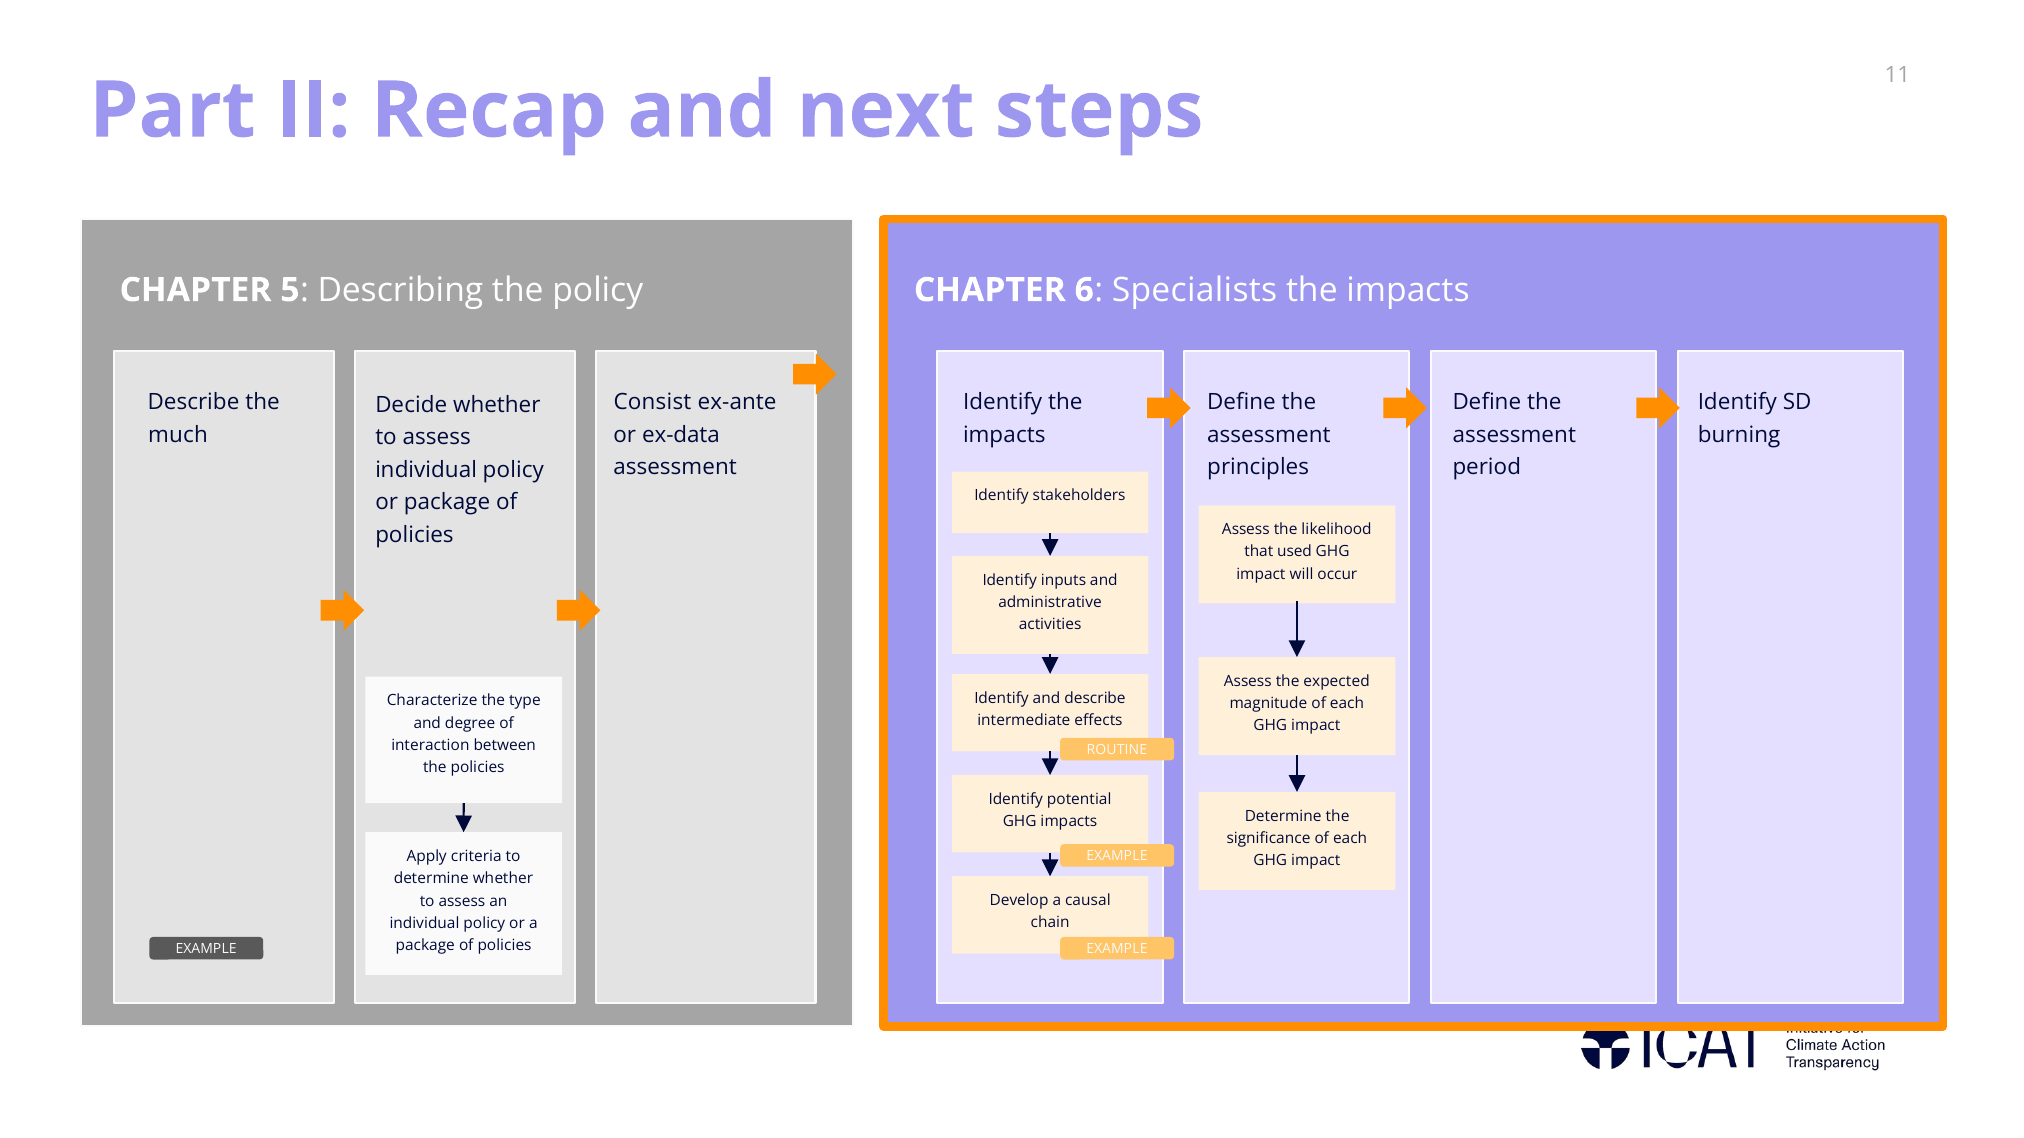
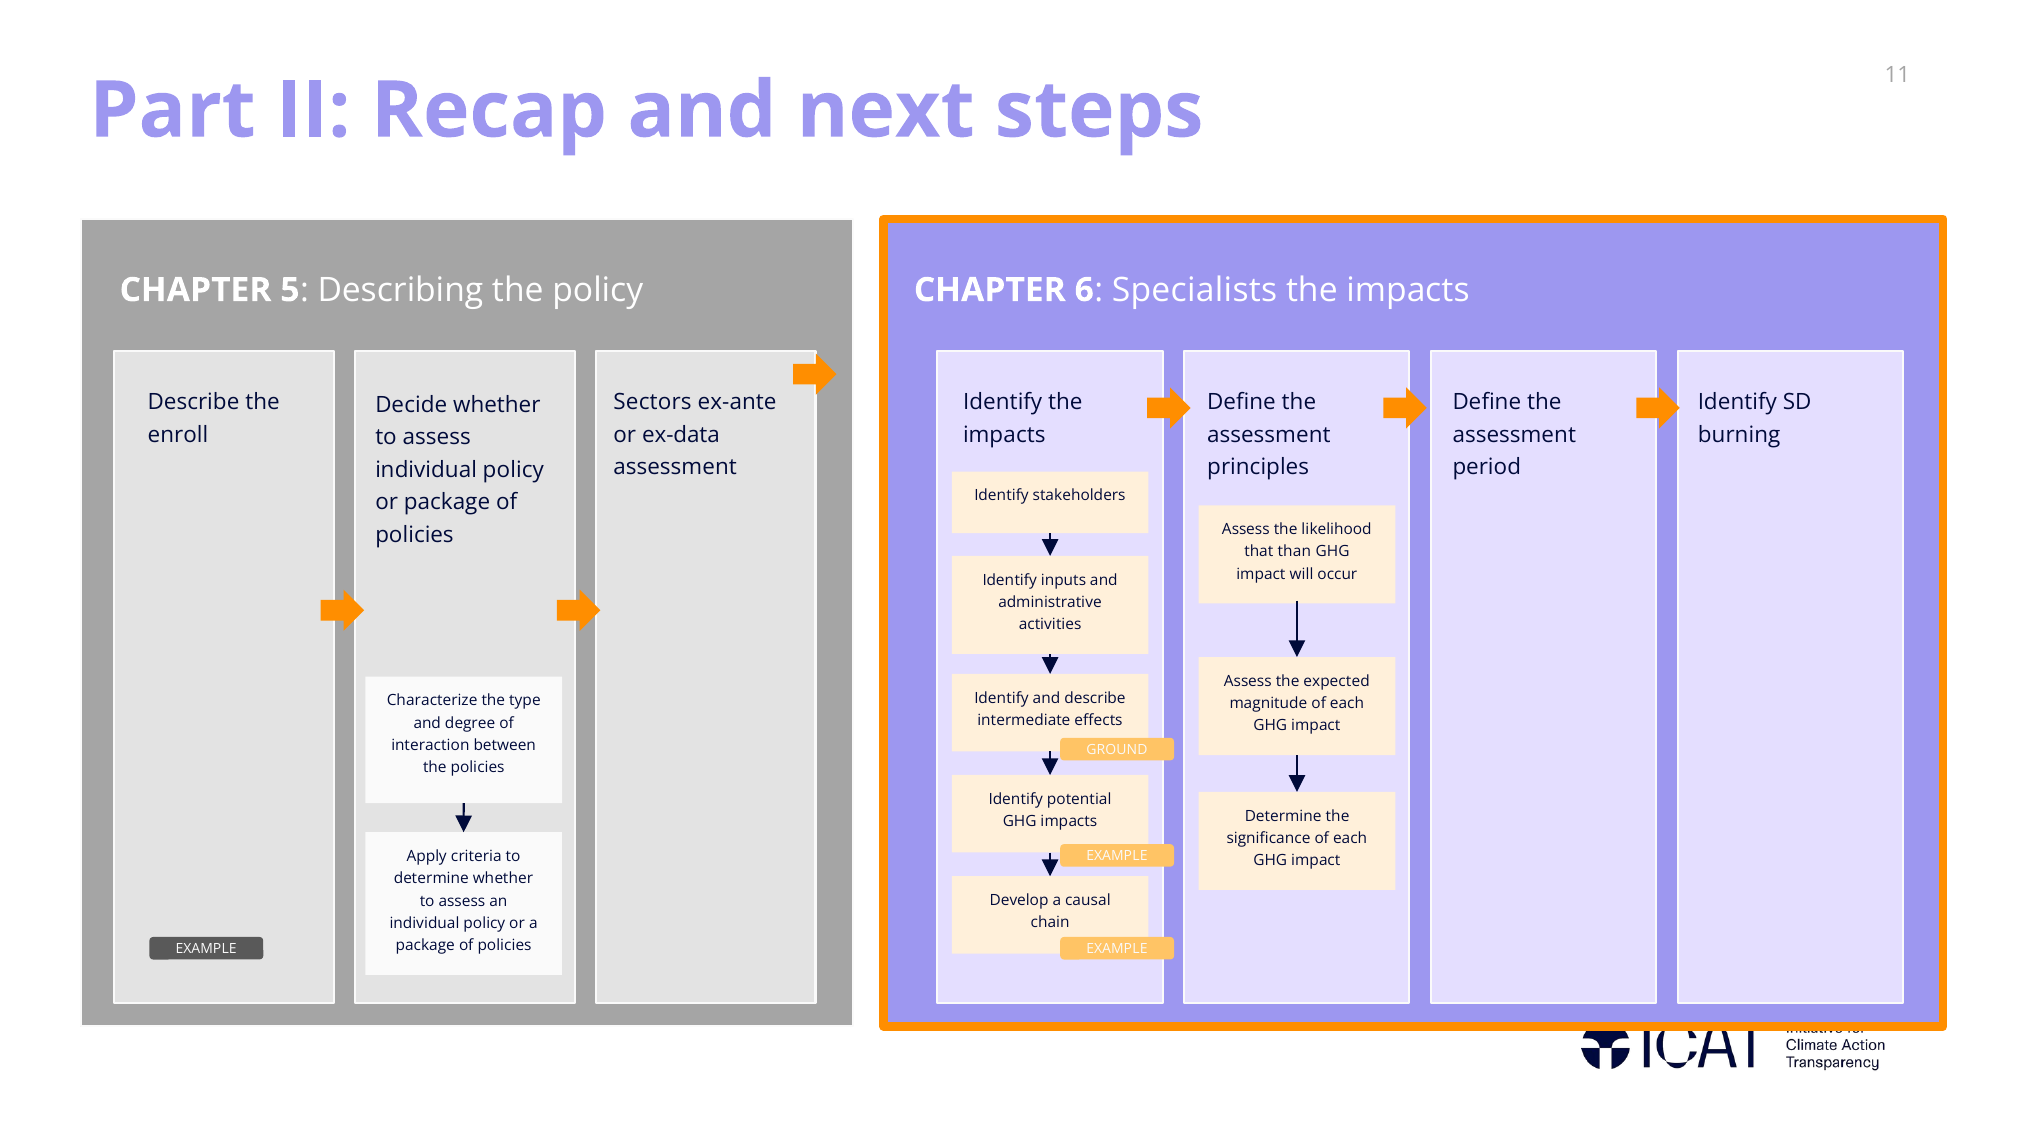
Consist: Consist -> Sectors (653, 402)
much: much -> enroll (178, 435)
used: used -> than (1294, 552)
ROUTINE: ROUTINE -> GROUND (1117, 750)
